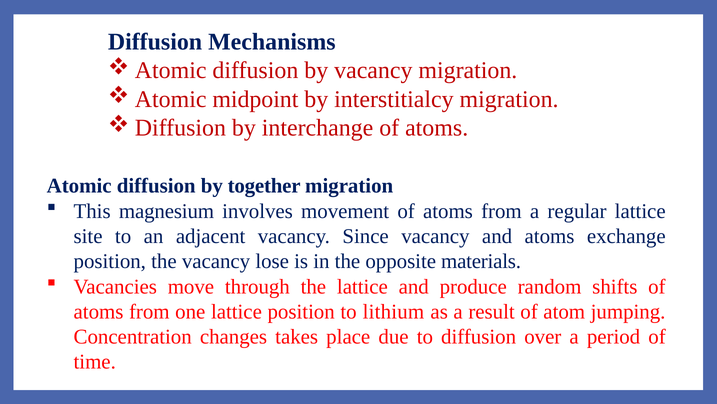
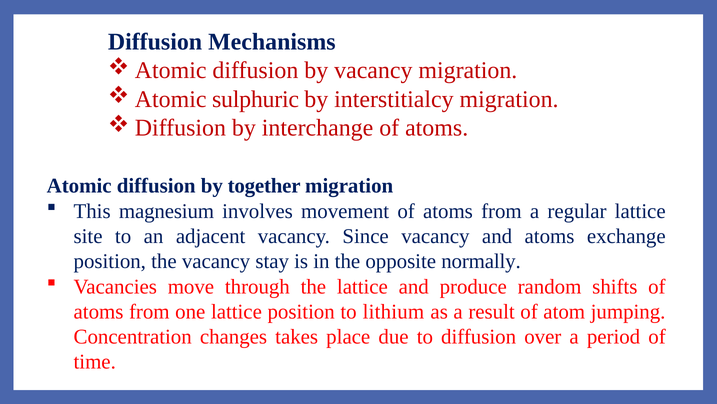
midpoint: midpoint -> sulphuric (256, 99)
lose: lose -> stay (272, 261)
materials: materials -> normally (481, 261)
